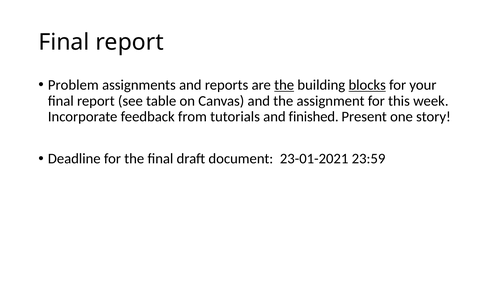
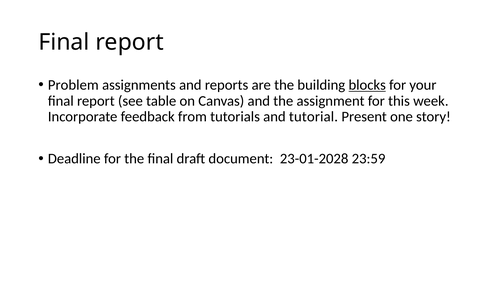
the underline: present -> none (284, 85)
finished: finished -> tutorial (313, 117)
23-01-2021: 23-01-2021 -> 23-01-2028 (314, 159)
